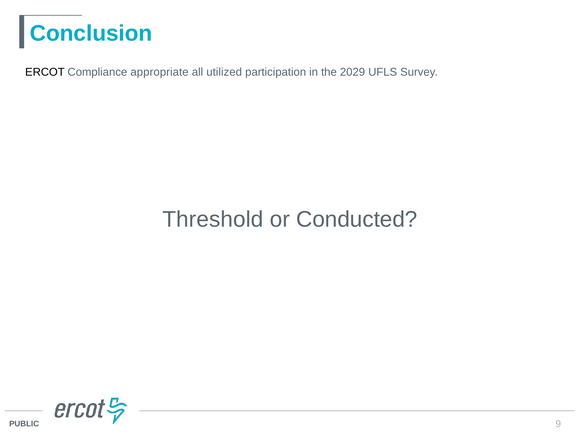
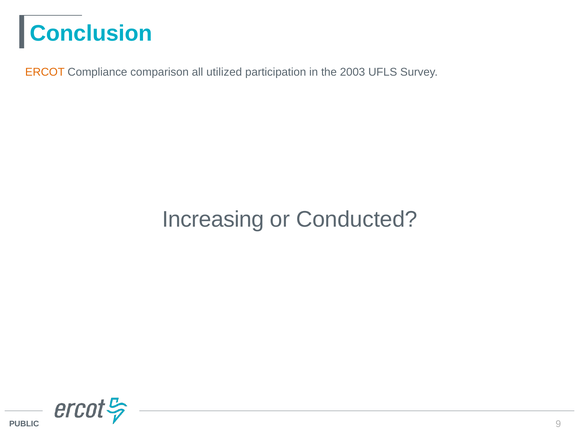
ERCOT colour: black -> orange (45, 72)
appropriate: appropriate -> comparison (160, 72)
2029: 2029 -> 2003 (353, 72)
Threshold: Threshold -> Increasing (213, 219)
